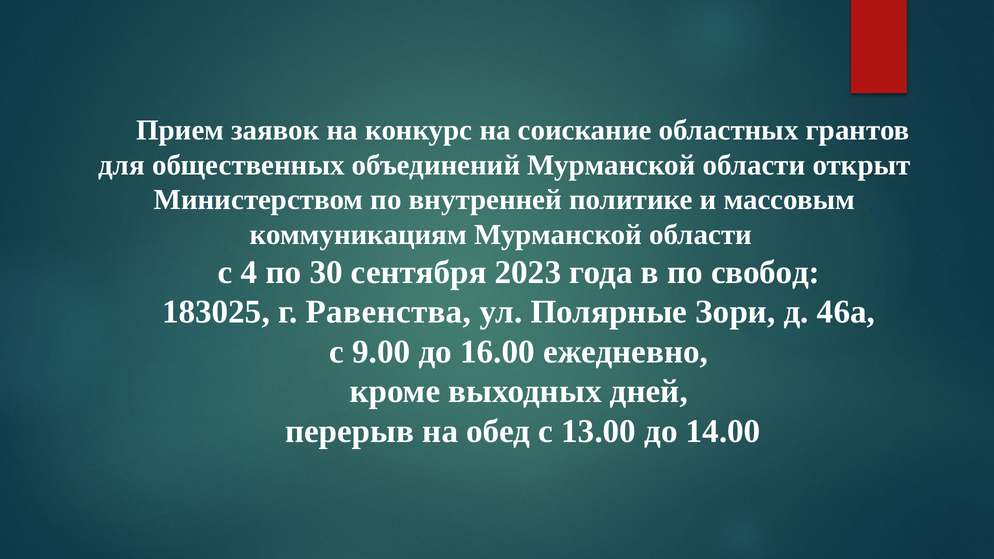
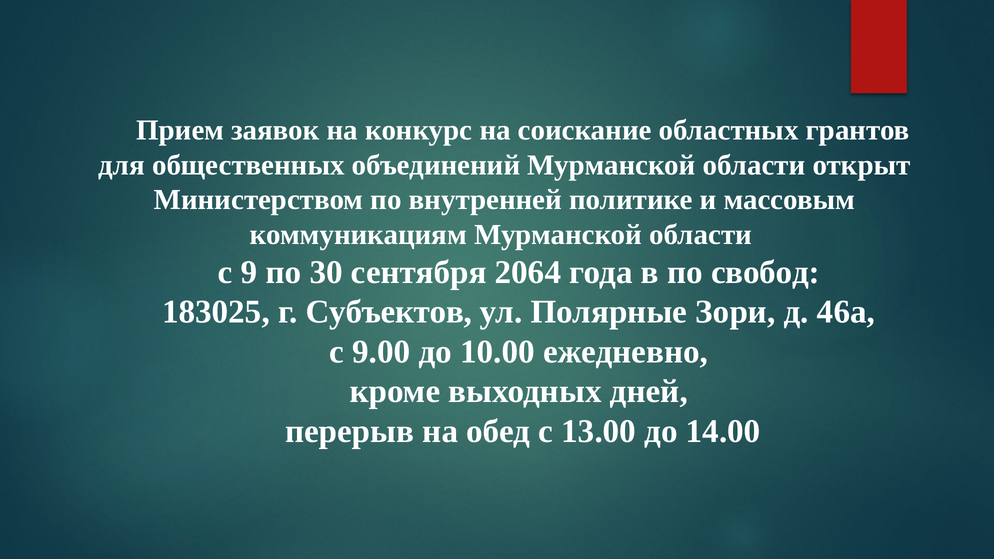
4: 4 -> 9 (249, 272)
2023: 2023 -> 2064 (528, 272)
Равенства: Равенства -> Субъектов (389, 312)
16.00: 16.00 -> 10.00 (497, 352)
